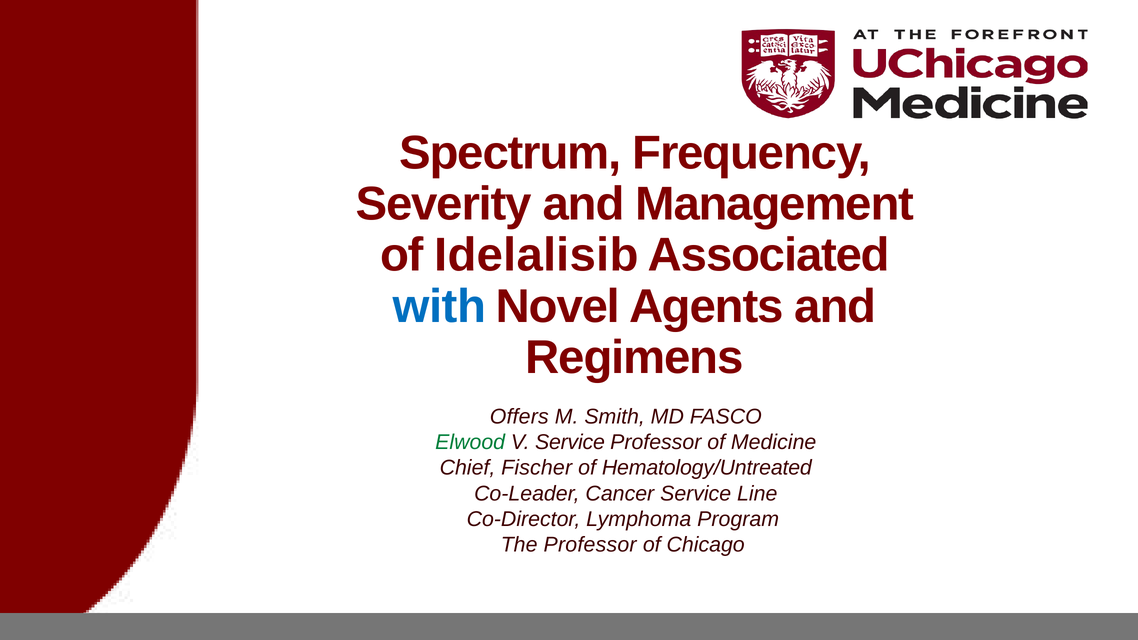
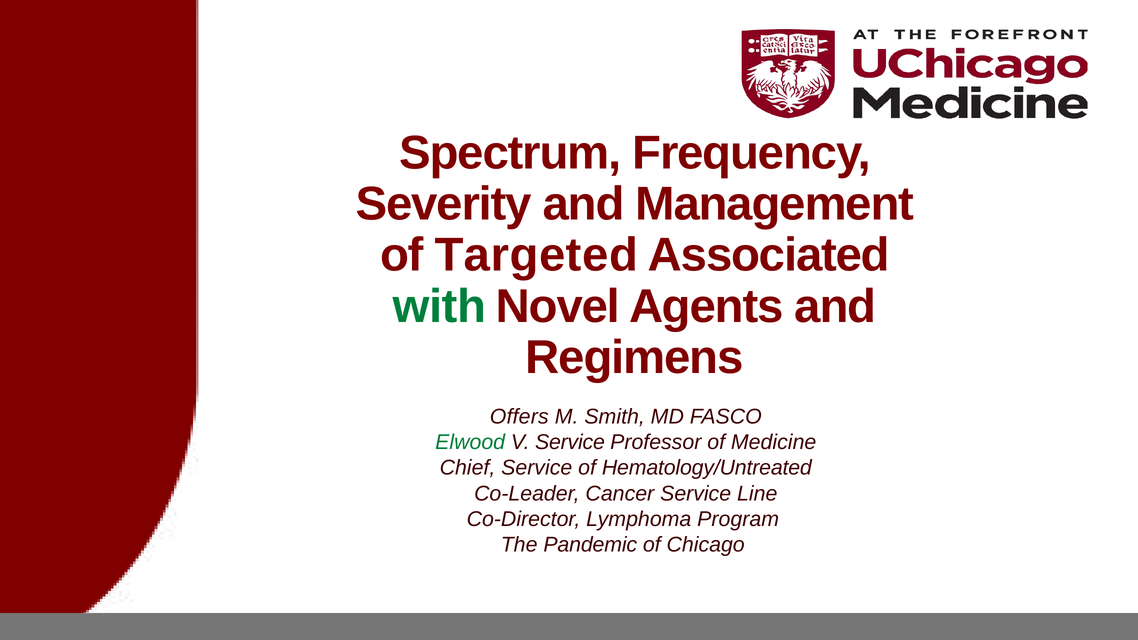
Idelalisib: Idelalisib -> Targeted (536, 255)
with colour: blue -> green (440, 307)
Chief Fischer: Fischer -> Service (537, 468)
The Professor: Professor -> Pandemic (590, 545)
